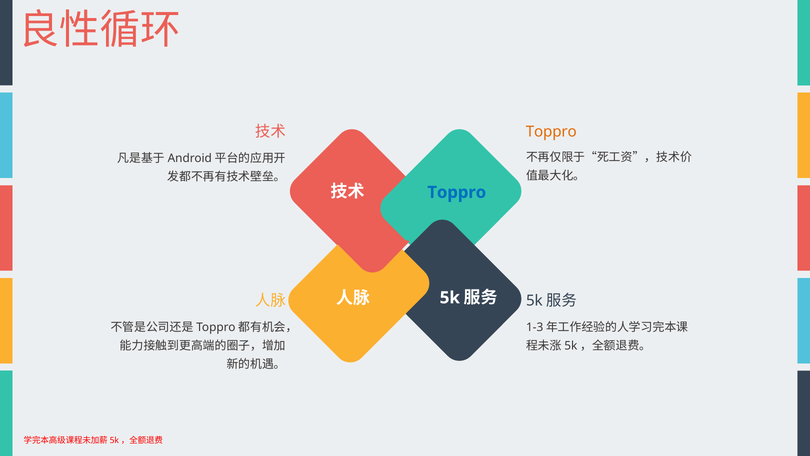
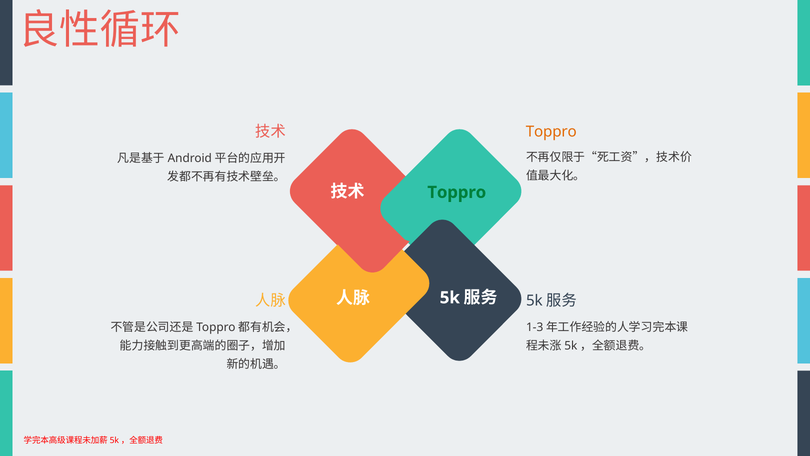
Toppro colour: blue -> green (457, 192)
